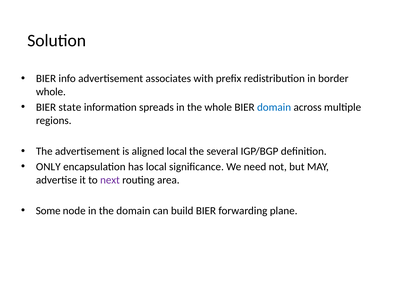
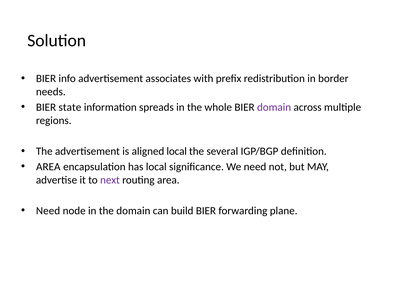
whole: whole -> needs (51, 92)
domain colour: blue -> purple (274, 107)
ONLY: ONLY -> AREA (48, 167)
Some: Some -> Need (48, 211)
